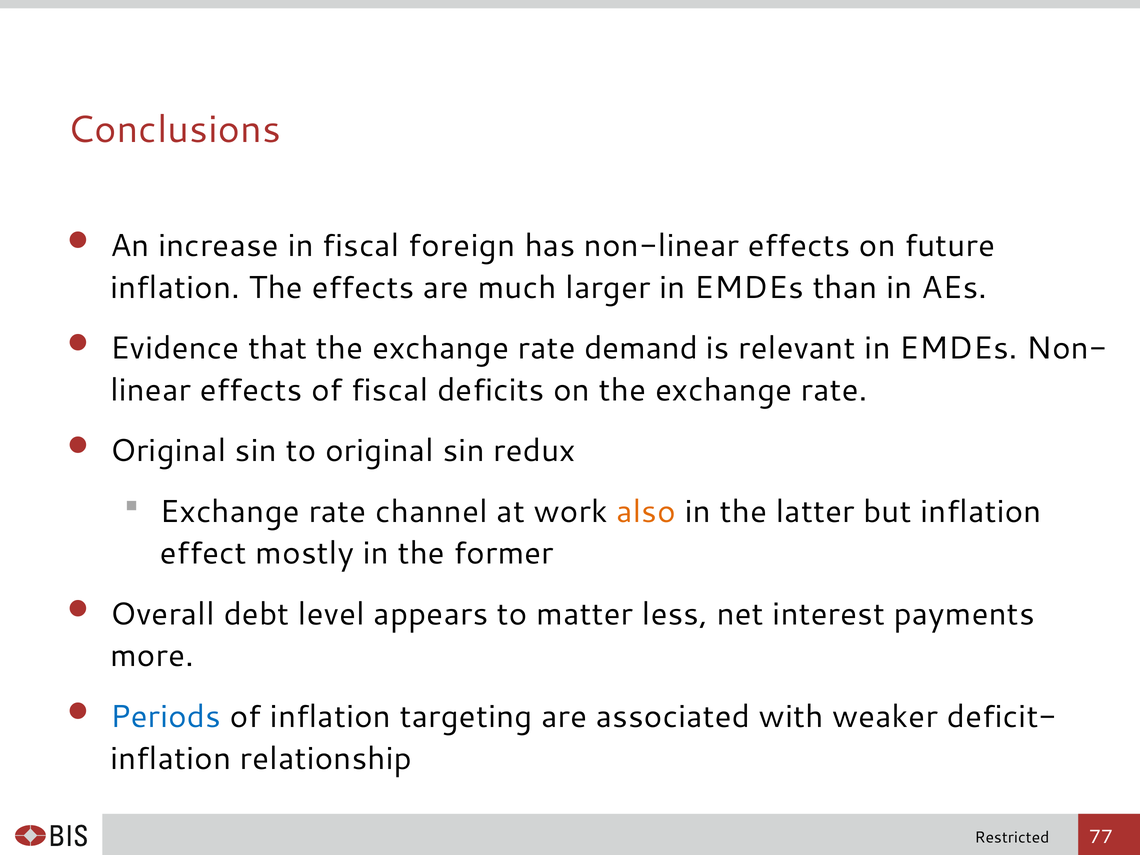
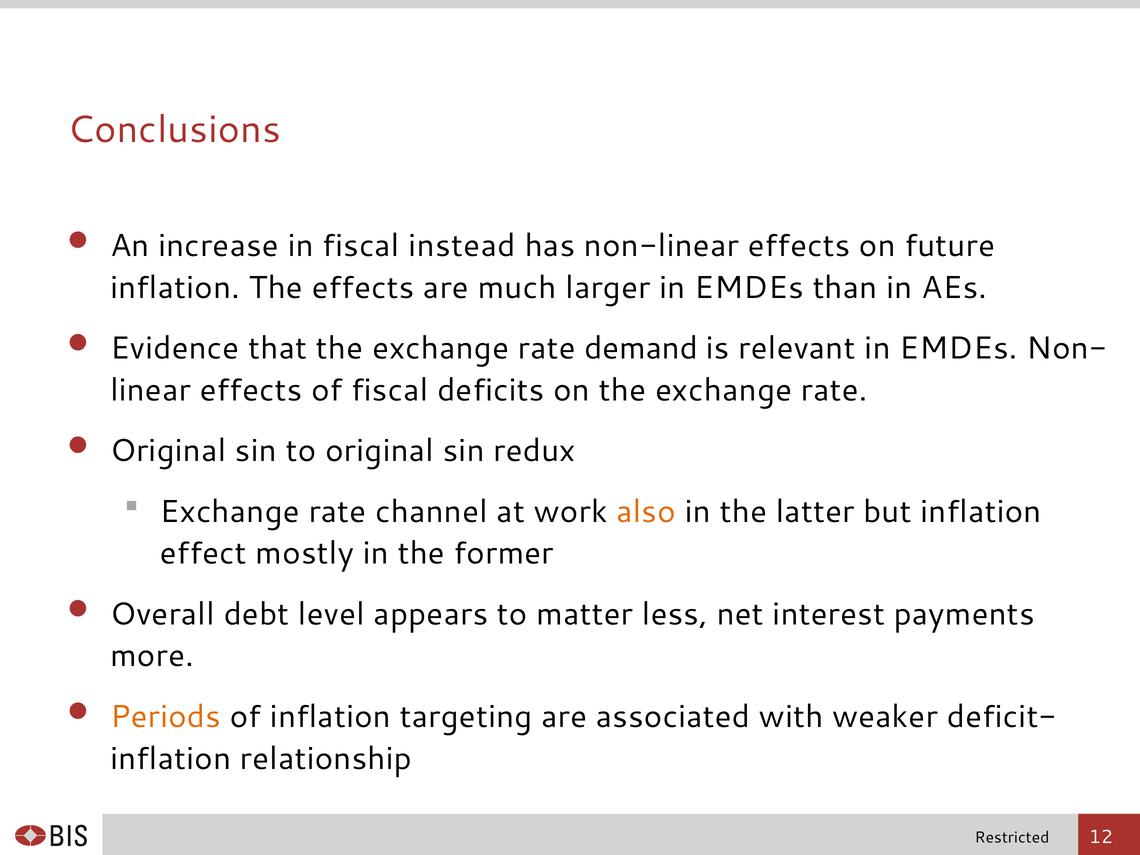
foreign: foreign -> instead (462, 246)
Periods colour: blue -> orange (166, 717)
77: 77 -> 12 (1101, 837)
